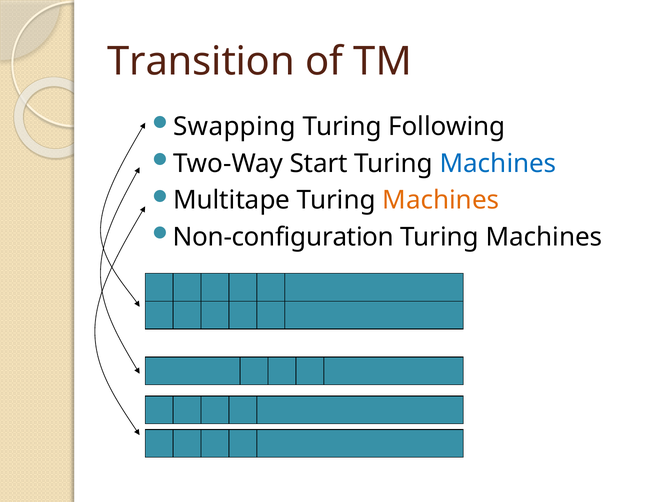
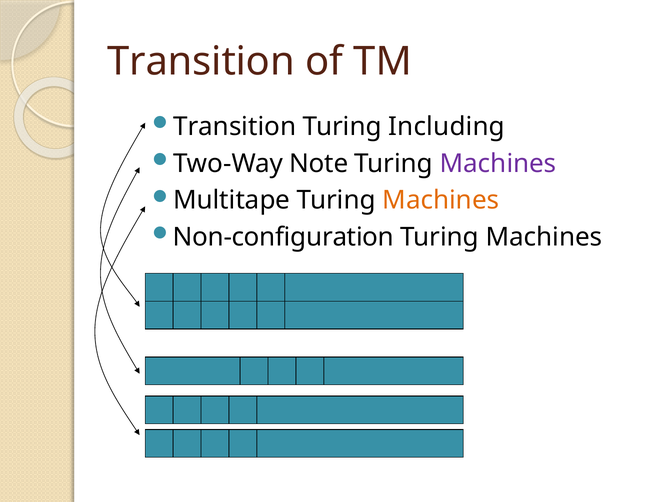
Swapping: Swapping -> Transition (235, 127)
Following: Following -> Including (447, 127)
Start: Start -> Note (319, 164)
Machines colour: blue -> purple (498, 164)
